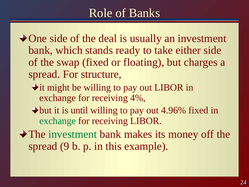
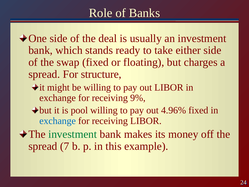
4%: 4% -> 9% (138, 98)
until: until -> pool (79, 110)
exchange colour: green -> blue (58, 121)
9: 9 -> 7 (65, 146)
